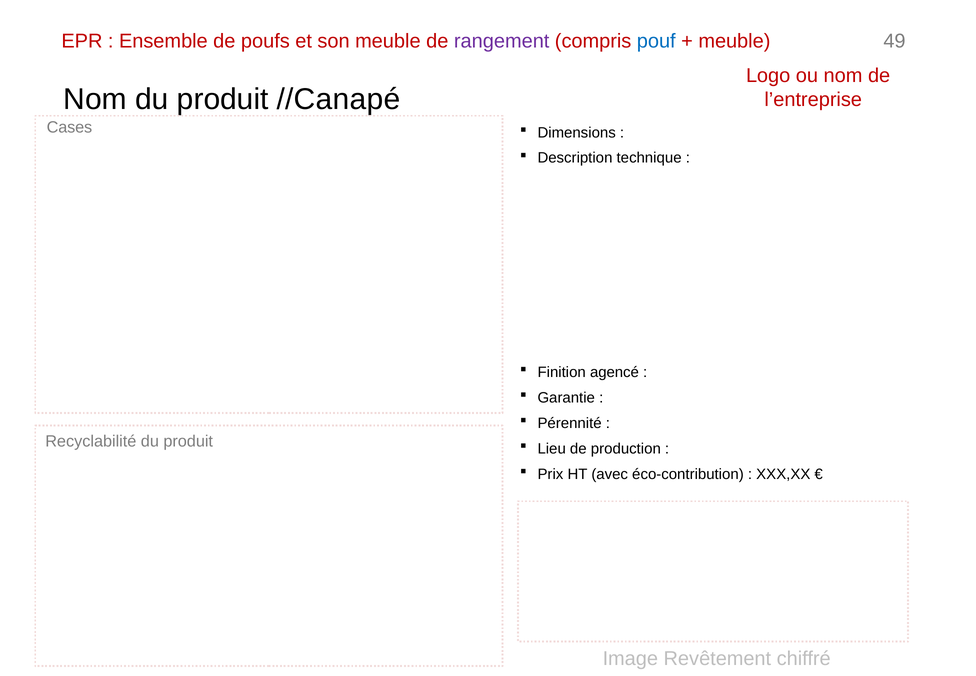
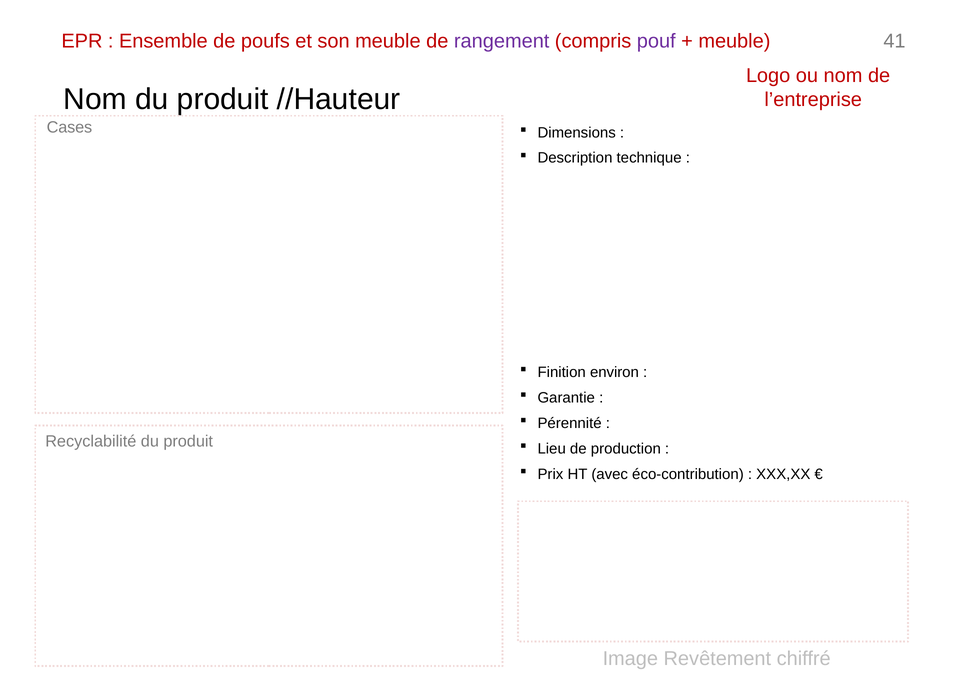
pouf colour: blue -> purple (656, 41)
49: 49 -> 41 (895, 41)
//Canapé: //Canapé -> //Hauteur (339, 99)
agencé: agencé -> environ (614, 372)
